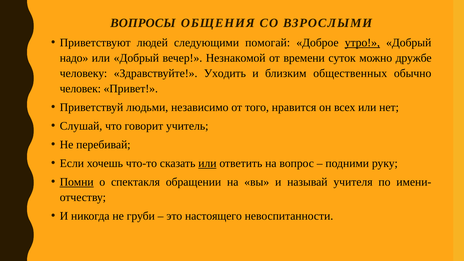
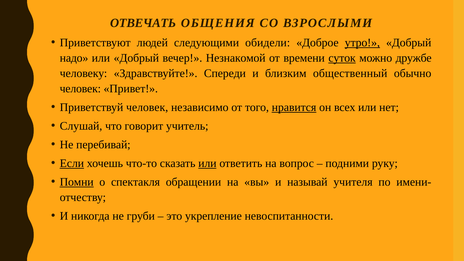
ВОПРОСЫ: ВОПРОСЫ -> ОТВЕЧАТЬ (143, 23)
помогай: помогай -> обидели (268, 43)
суток underline: none -> present (342, 58)
Уходить: Уходить -> Спереди (225, 73)
общественных: общественных -> общественный (350, 73)
Приветствуй людьми: людьми -> человек (147, 107)
нравится underline: none -> present (294, 107)
Если underline: none -> present (72, 163)
настоящего: настоящего -> укрепление (213, 216)
